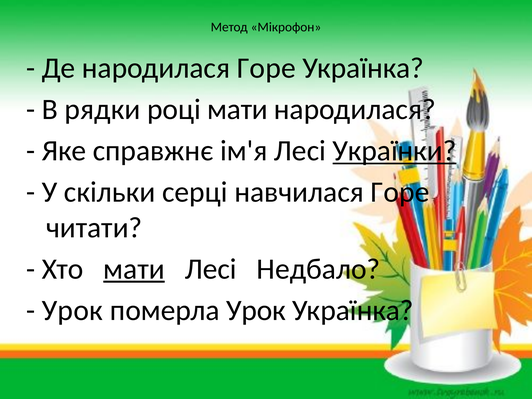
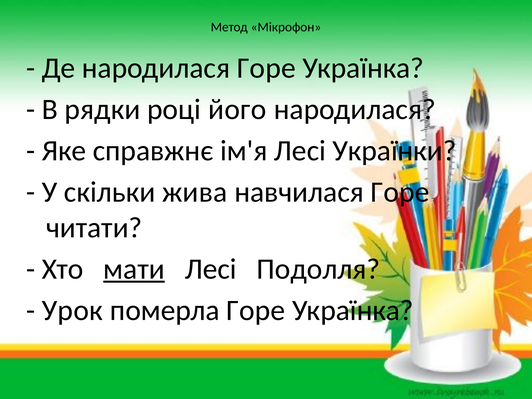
році мати: мати -> його (237, 110)
Українки underline: present -> none (394, 151)
серці: серці -> жива (195, 192)
Недбало: Недбало -> Подолля (318, 269)
померла Урок: Урок -> Горе (256, 310)
